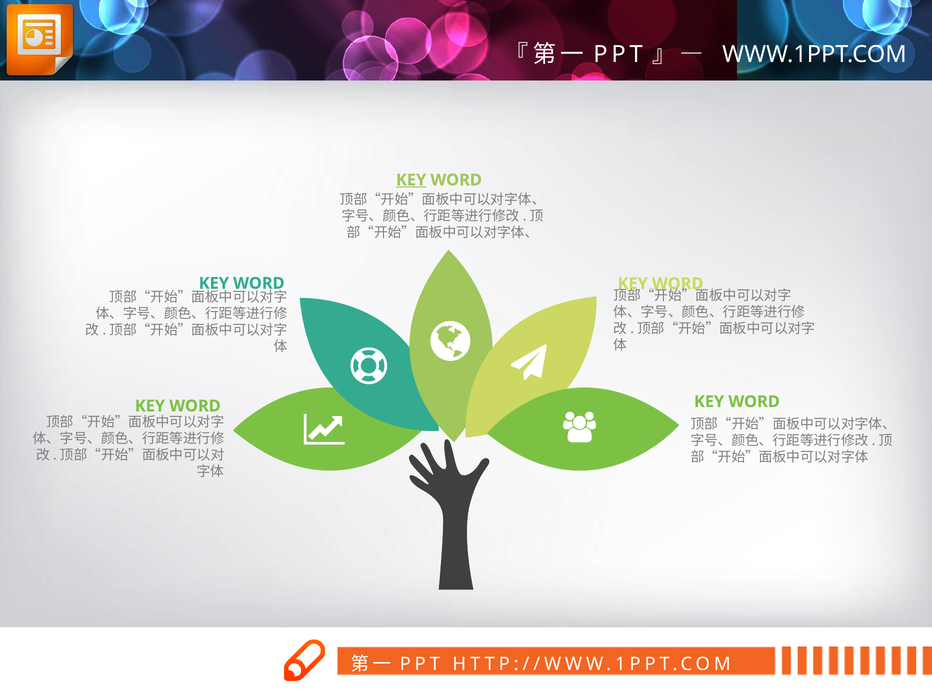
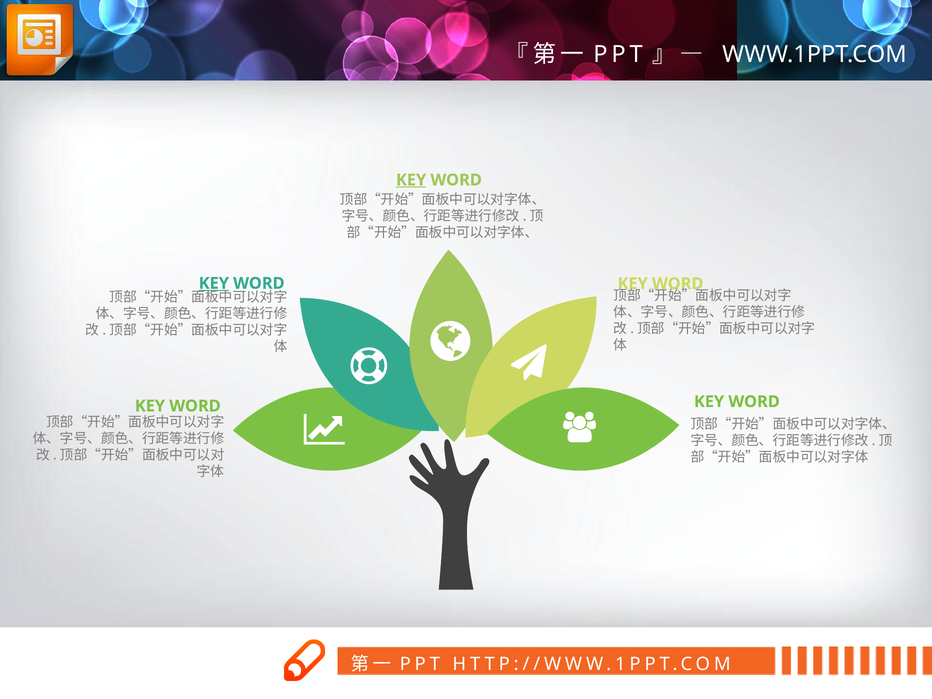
KEY underline: none -> present (214, 283)
